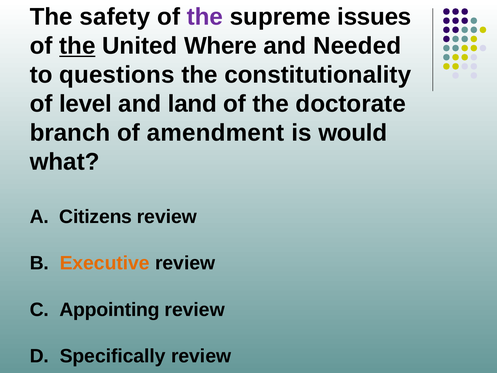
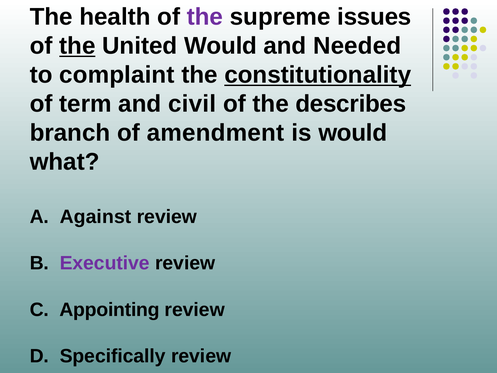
safety: safety -> health (115, 17)
United Where: Where -> Would (220, 46)
questions: questions -> complaint (117, 75)
constitutionality underline: none -> present (318, 75)
level: level -> term (85, 104)
land: land -> civil (192, 104)
doctorate: doctorate -> describes (351, 104)
Citizens: Citizens -> Against (95, 217)
Executive colour: orange -> purple (105, 263)
